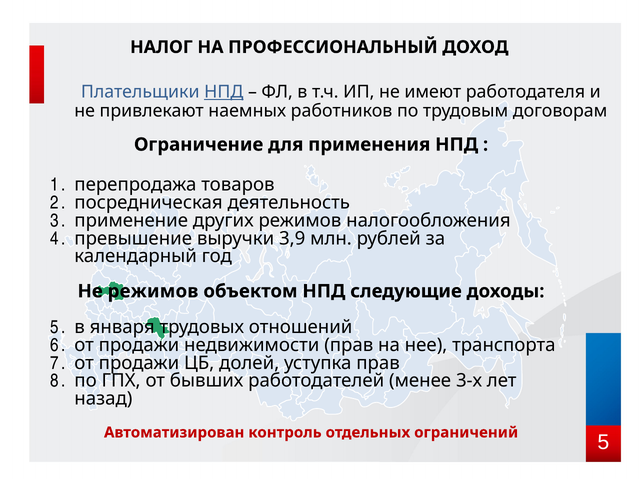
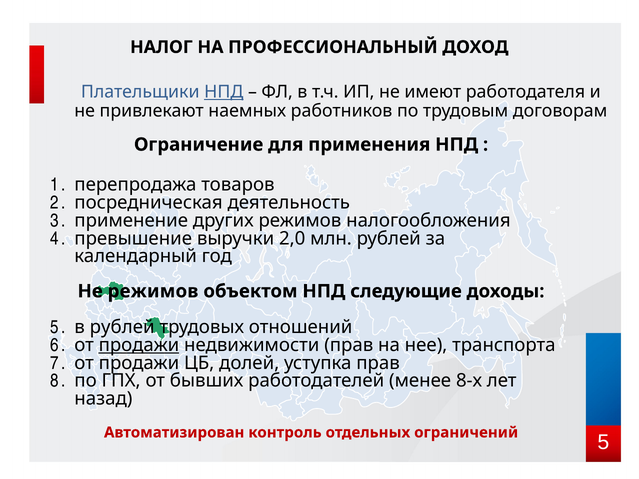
3,9: 3,9 -> 2,0 (292, 239)
в января: января -> рублей (122, 327)
продажи underline: none -> present (139, 345)
3-х: 3-х -> 8-х (469, 381)
